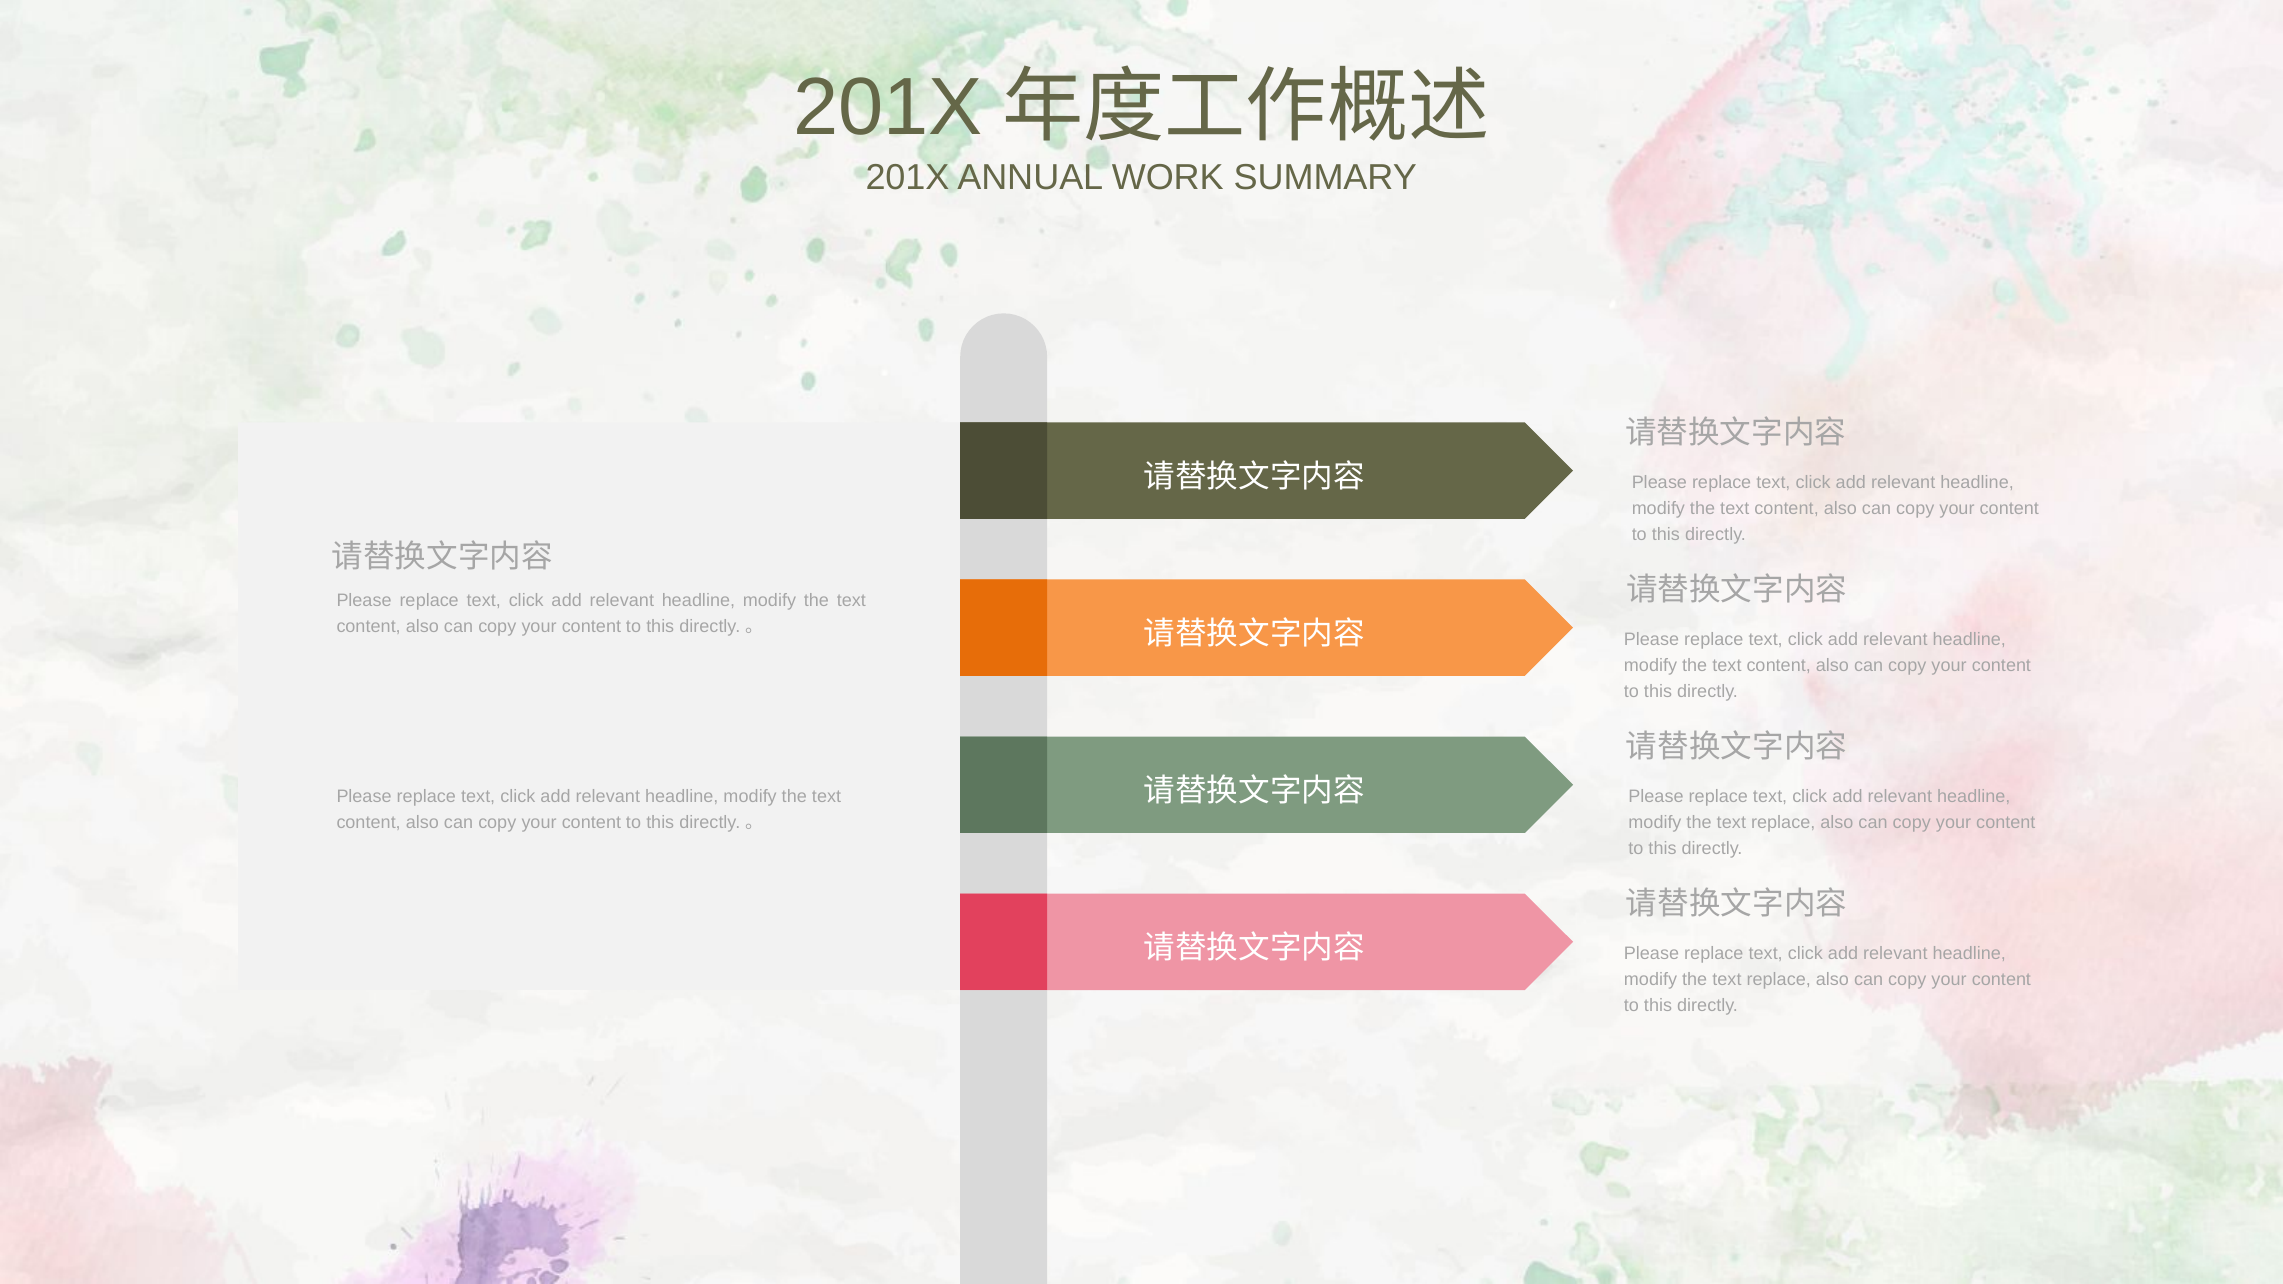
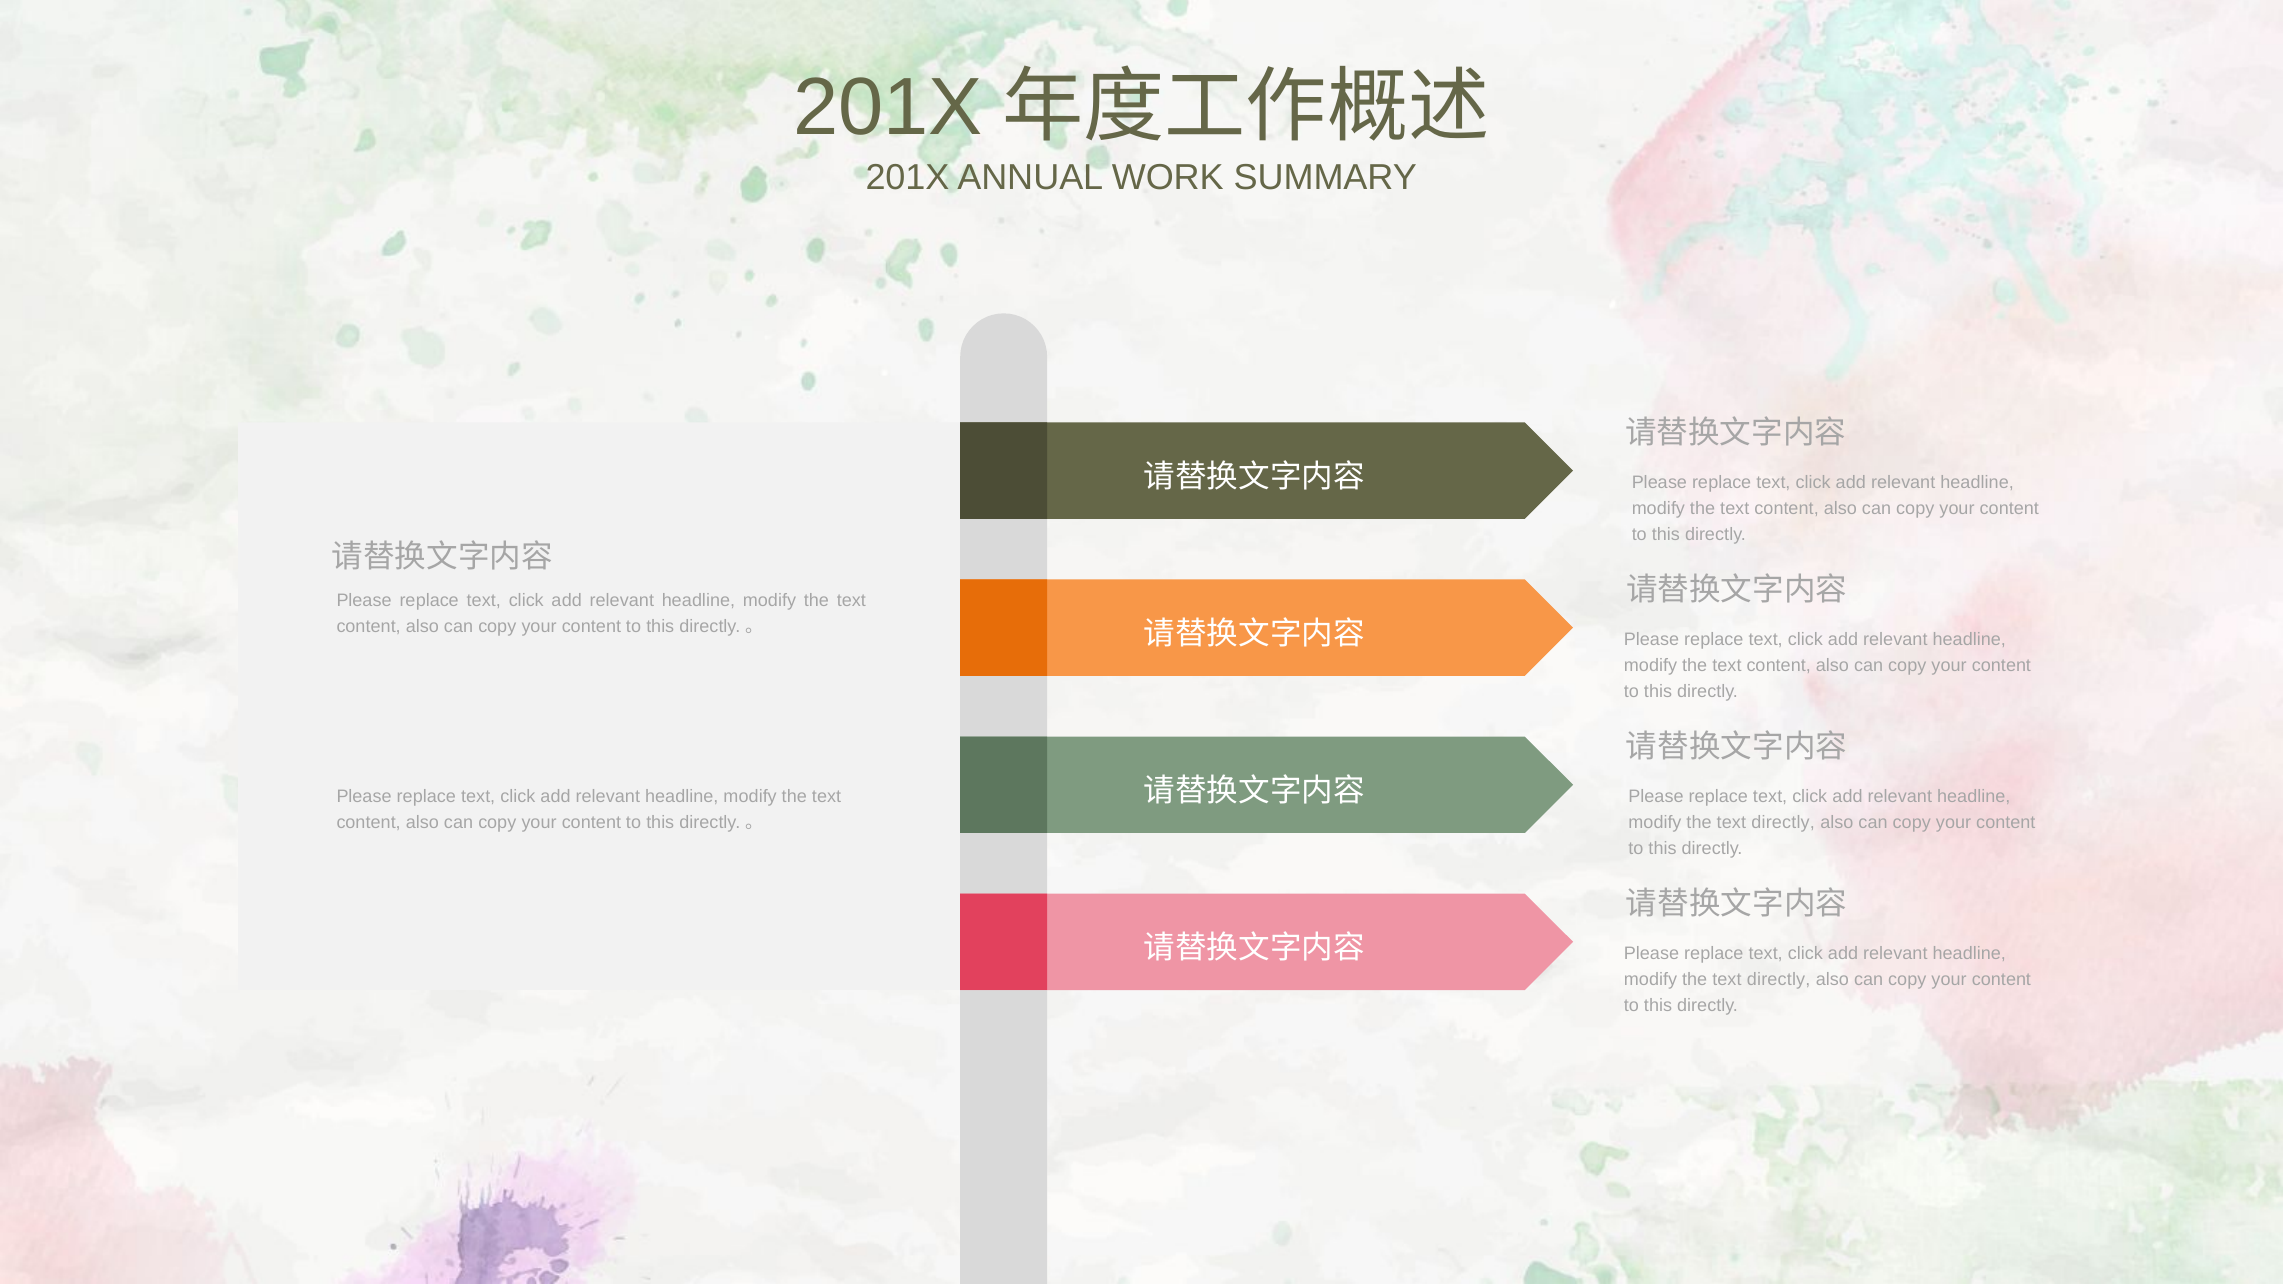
replace: replace -> directly (1783, 823)
replace: replace -> directly (1779, 980)
